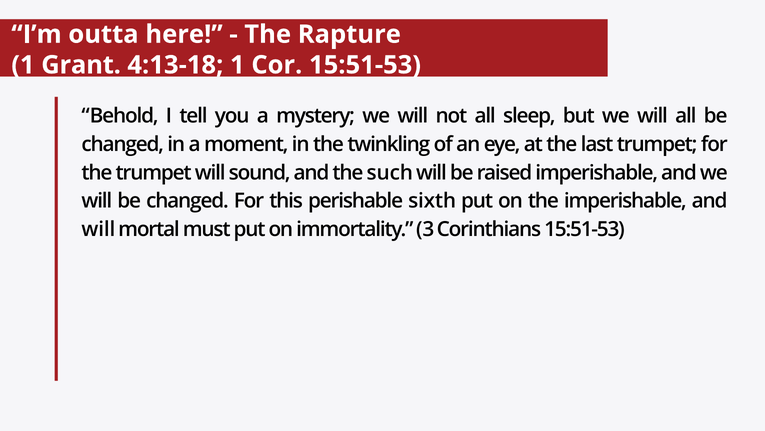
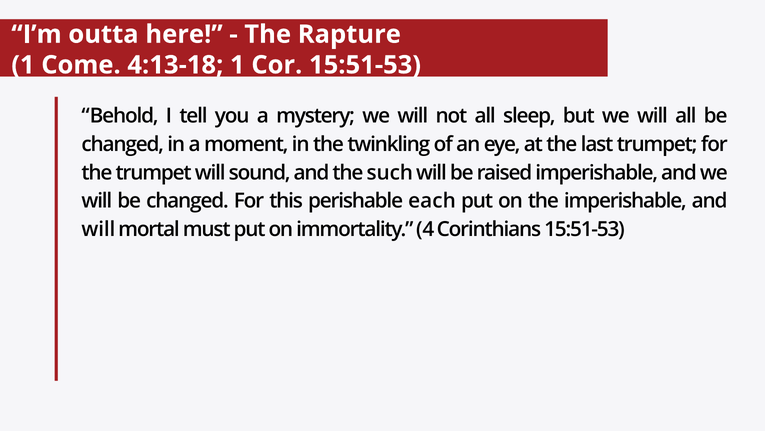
Grant: Grant -> Come (81, 65)
sixth: sixth -> each (432, 201)
3: 3 -> 4 (425, 230)
